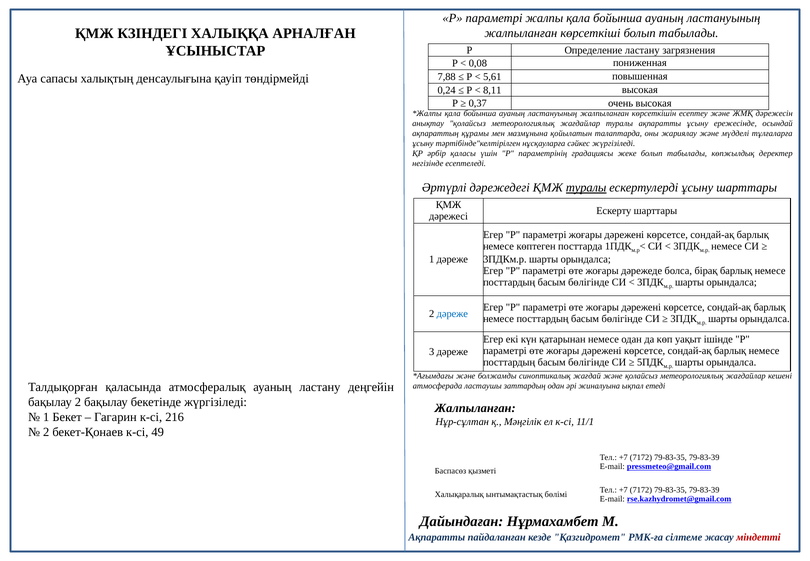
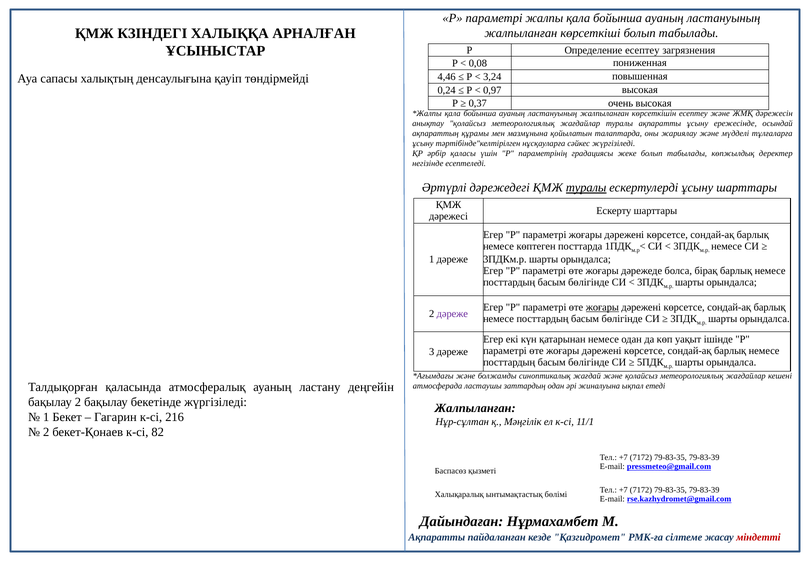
Определение ластану: ластану -> есептеу (642, 50)
7,88: 7,88 -> 4,46 (447, 77)
5,61: 5,61 -> 3,24 (492, 77)
8,11: 8,11 -> 0,97 (492, 90)
жоғары underline: none -> present (602, 307)
дәреже colour: blue -> purple (452, 314)
49: 49 -> 82 (158, 432)
